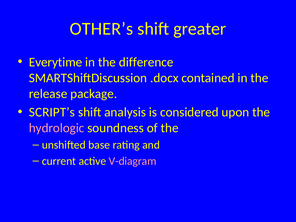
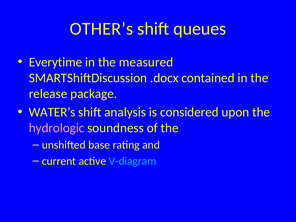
greater: greater -> queues (200, 29)
difference: difference -> measured (146, 62)
SCRIPT’s: SCRIPT’s -> WATER’s (52, 112)
V-diagram colour: pink -> light blue (133, 161)
